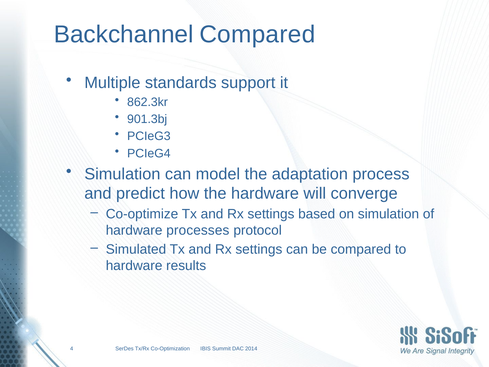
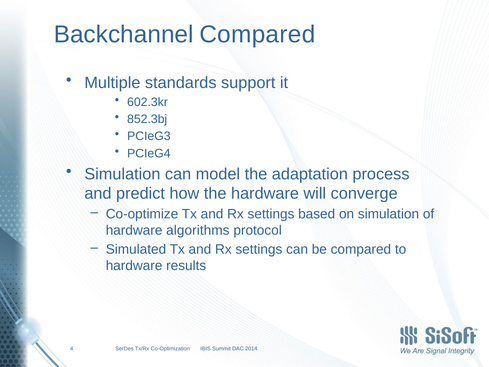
862.3kr: 862.3kr -> 602.3kr (148, 102)
901.3bj: 901.3bj -> 852.3bj (147, 119)
processes: processes -> algorithms (198, 230)
